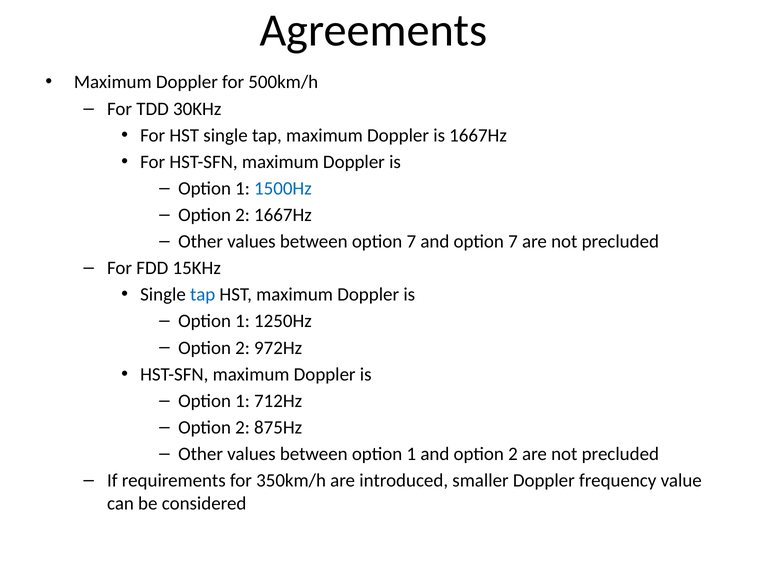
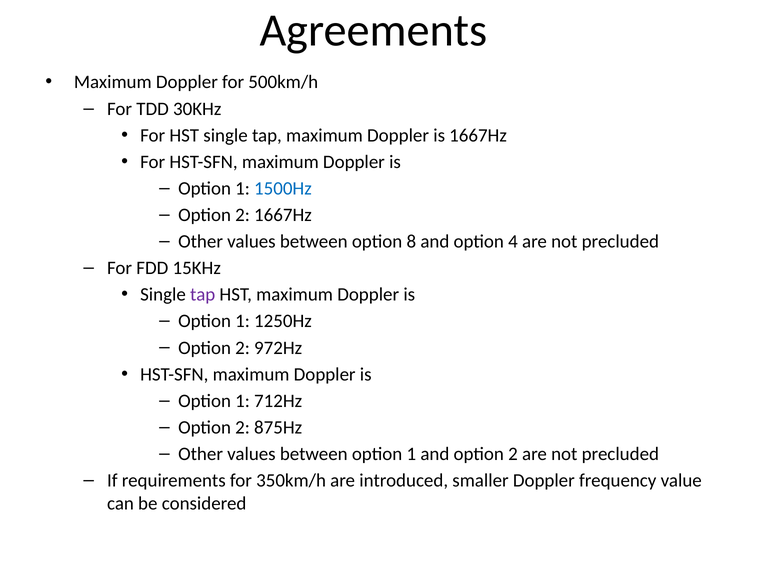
between option 7: 7 -> 8 (411, 241)
and option 7: 7 -> 4 (513, 241)
tap colour: blue -> purple (203, 294)
